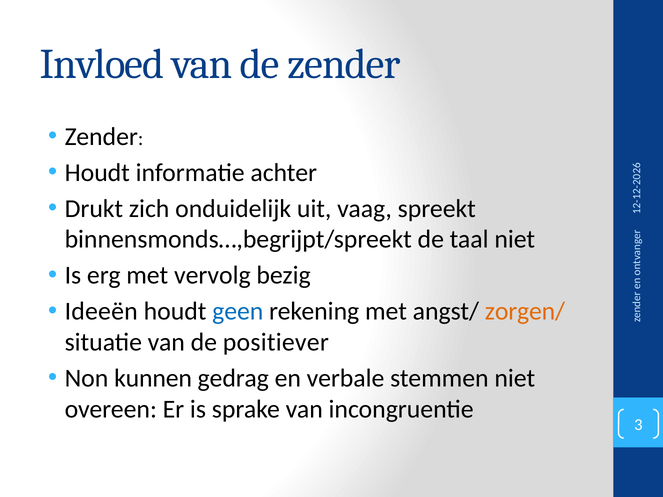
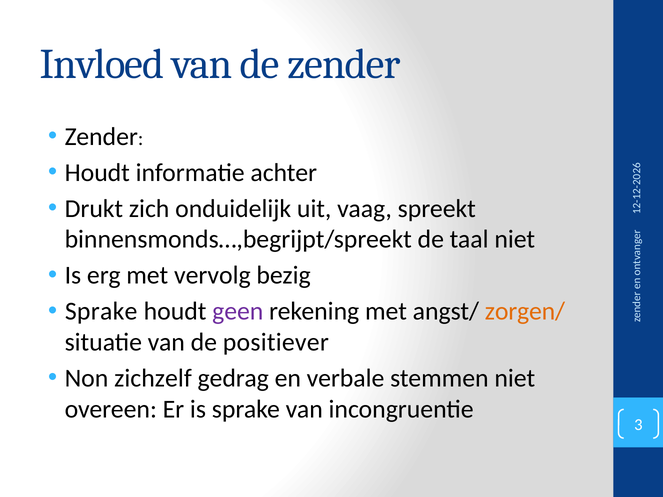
Ideeën: Ideeën -> Sprake (101, 312)
geen colour: blue -> purple (238, 312)
kunnen: kunnen -> zichzelf (153, 379)
